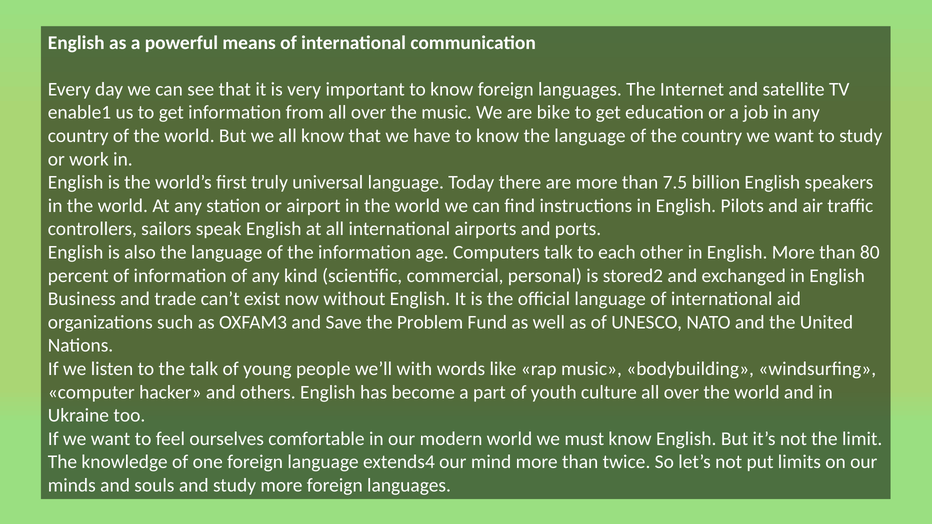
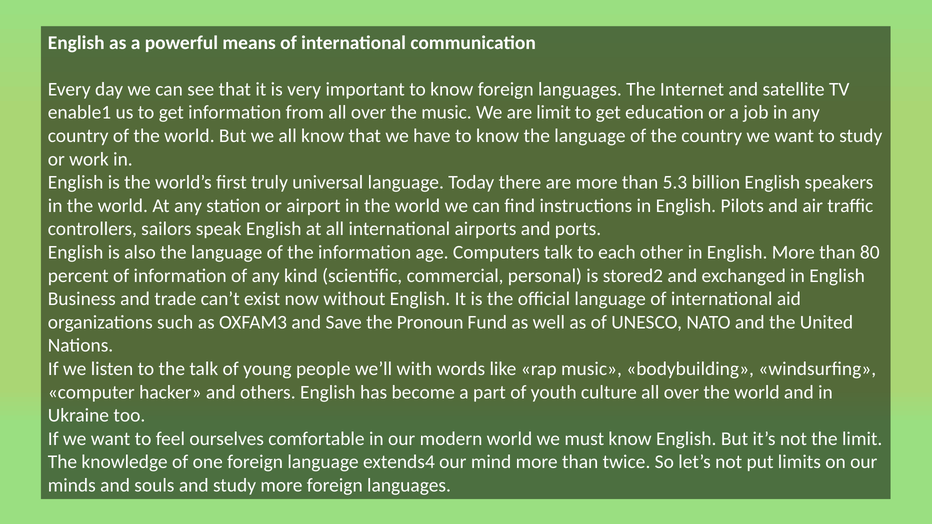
are bike: bike -> limit (554, 113)
7.5: 7.5 -> 5.3 (675, 183)
Problem: Problem -> Pronoun (430, 322)
